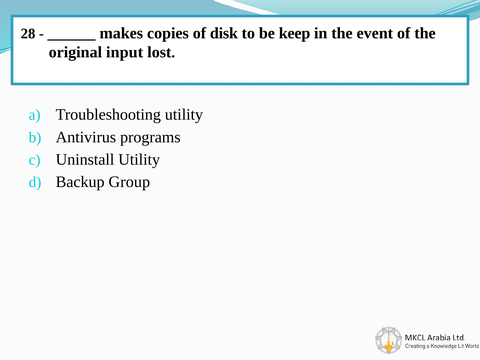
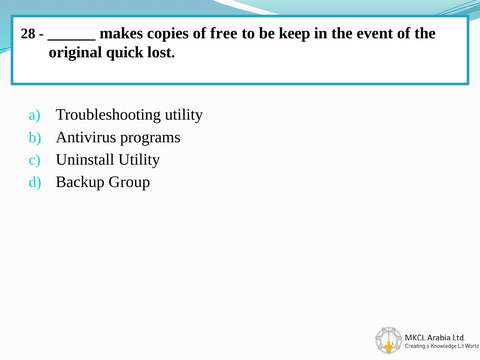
disk: disk -> free (224, 33)
input: input -> quick (125, 52)
